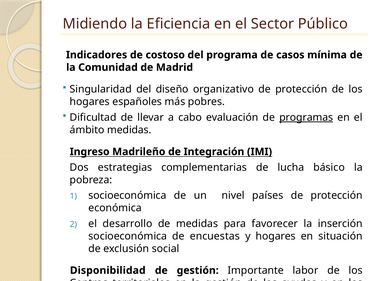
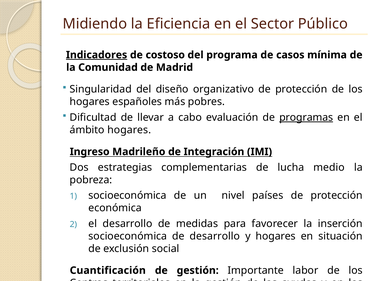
Indicadores underline: none -> present (97, 55)
ámbito medidas: medidas -> hogares (129, 130)
básico: básico -> medio (329, 167)
de encuestas: encuestas -> desarrollo (215, 236)
Disponibilidad: Disponibilidad -> Cuantificación (108, 271)
